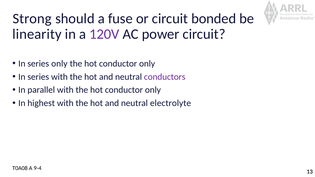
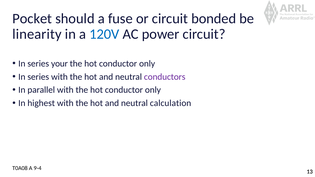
Strong: Strong -> Pocket (32, 19)
120V colour: purple -> blue (104, 34)
series only: only -> your (59, 64)
electrolyte: electrolyte -> calculation (171, 103)
